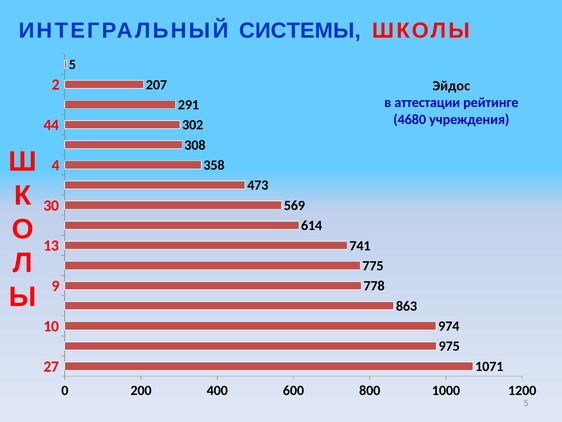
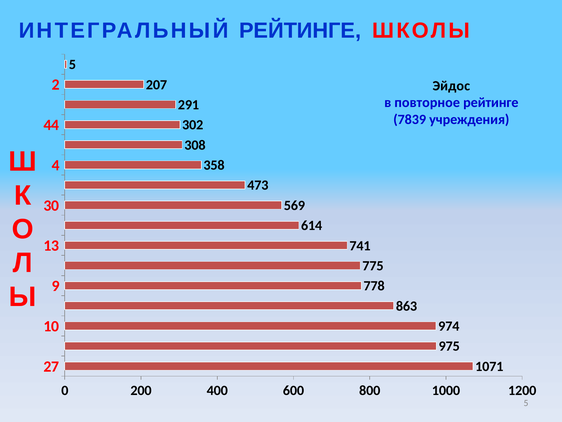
ИНТЕГРАЛЬНЫЙ СИСТЕМЫ: СИСТЕМЫ -> РЕЙТИНГЕ (300, 31)
аттестации: аттестации -> повторное (427, 103)
4680: 4680 -> 7839 (410, 119)
